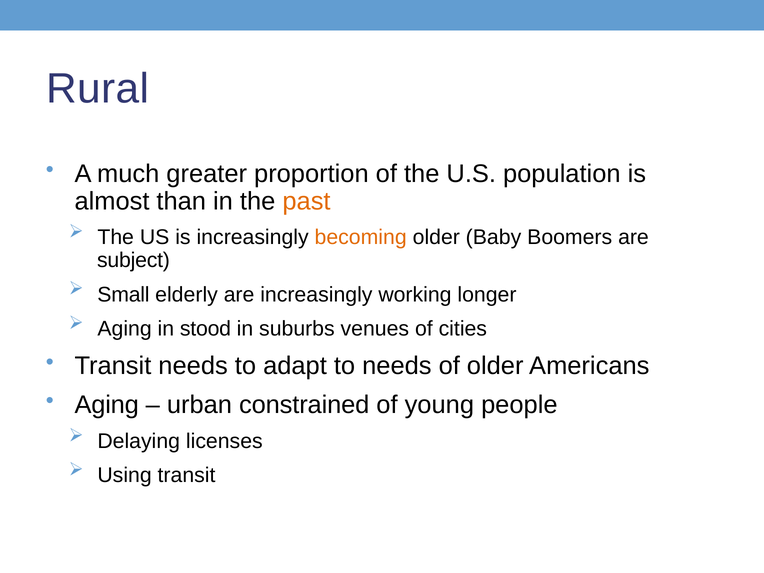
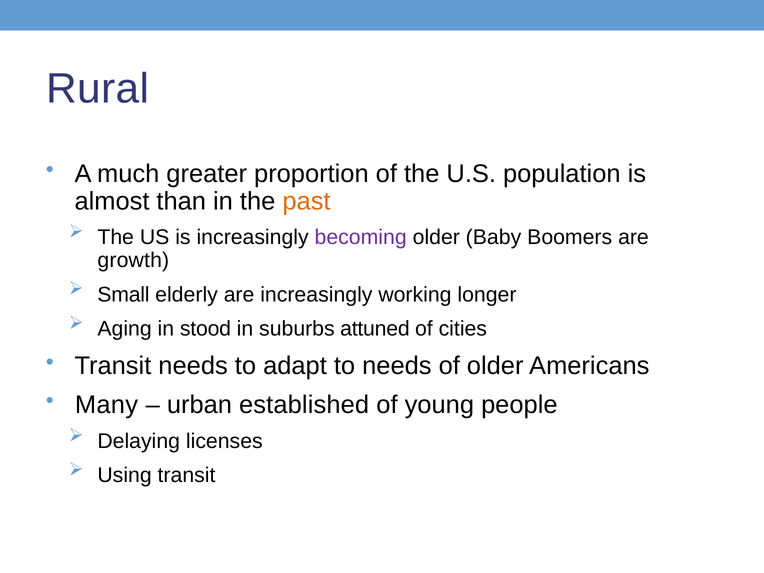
becoming colour: orange -> purple (361, 237)
subject: subject -> growth (133, 260)
venues: venues -> attuned (375, 329)
Aging: Aging -> Many (106, 405)
constrained: constrained -> established (304, 405)
